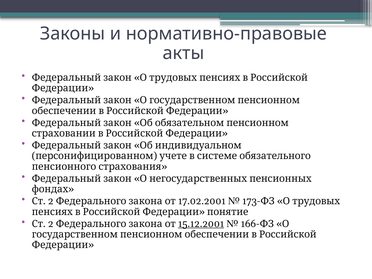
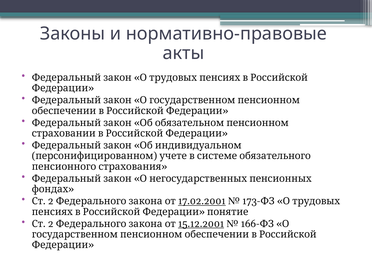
17.02.2001 underline: none -> present (202, 201)
